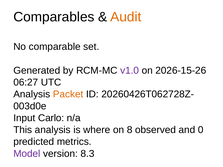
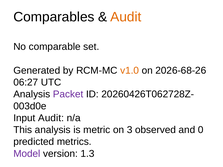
v1.0 colour: purple -> orange (130, 71)
2026-15-26: 2026-15-26 -> 2026-68-26 (181, 71)
Packet colour: orange -> purple (68, 94)
Input Carlo: Carlo -> Audit (51, 118)
where: where -> metric (97, 130)
8: 8 -> 3 (130, 130)
8.3: 8.3 -> 1.3 (87, 154)
